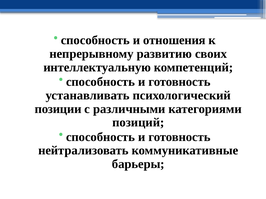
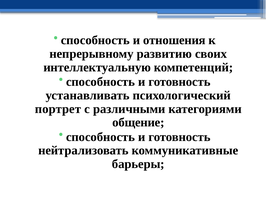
позиции: позиции -> портрет (58, 109)
позиций: позиций -> общение (138, 123)
